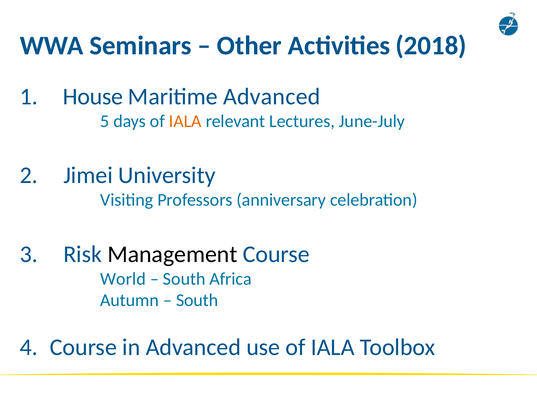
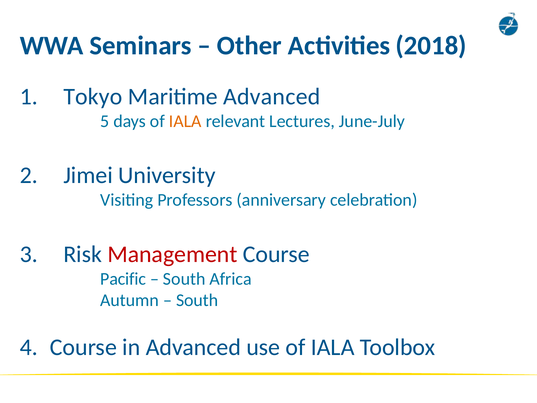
House: House -> Tokyo (93, 96)
Management colour: black -> red (172, 254)
World: World -> Pacific (123, 279)
